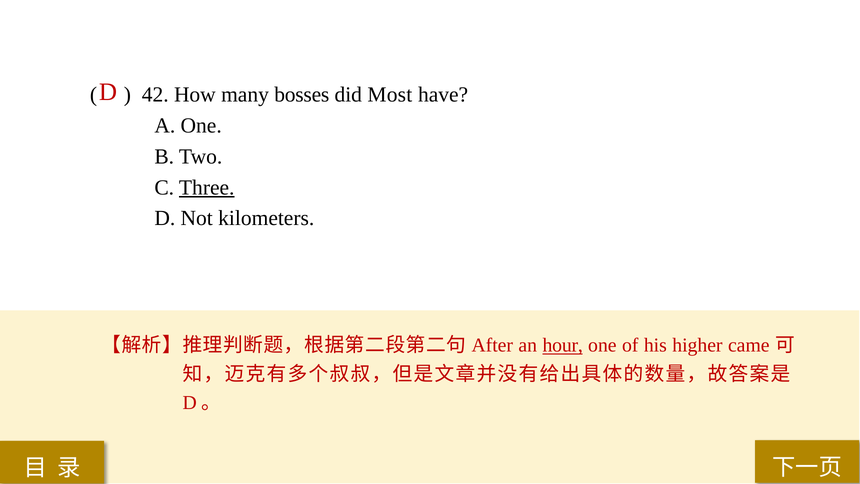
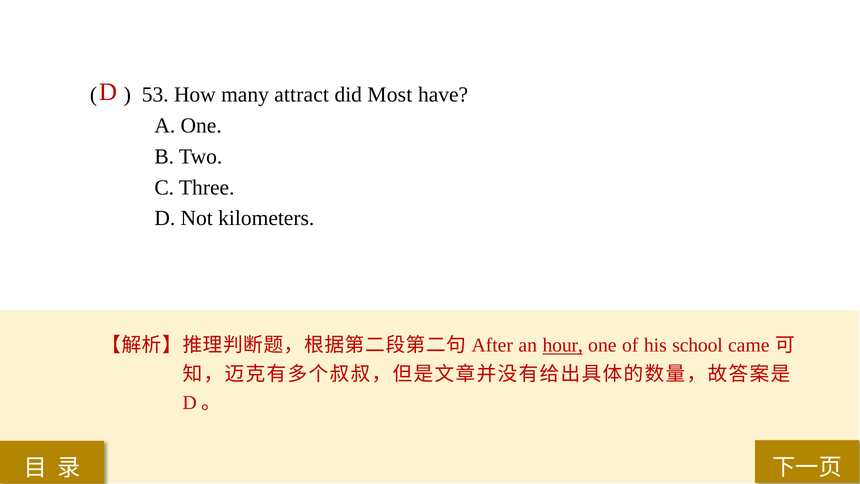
42: 42 -> 53 (155, 94)
bosses: bosses -> attract (302, 94)
Three underline: present -> none (207, 187)
higher: higher -> school (698, 345)
